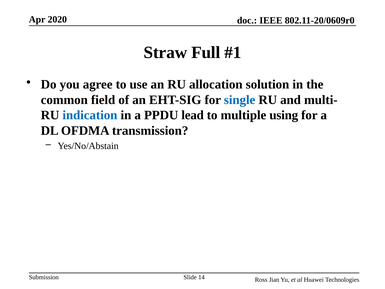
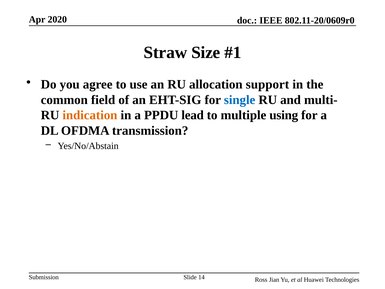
Full: Full -> Size (206, 53)
solution: solution -> support (267, 84)
indication colour: blue -> orange (90, 115)
